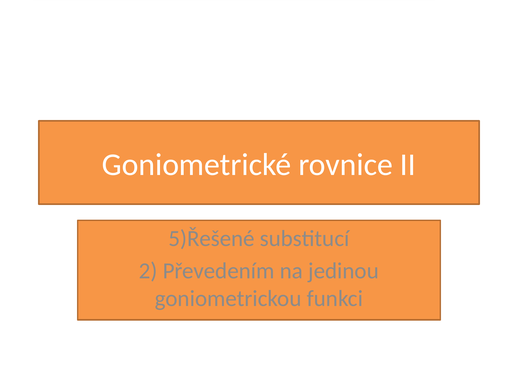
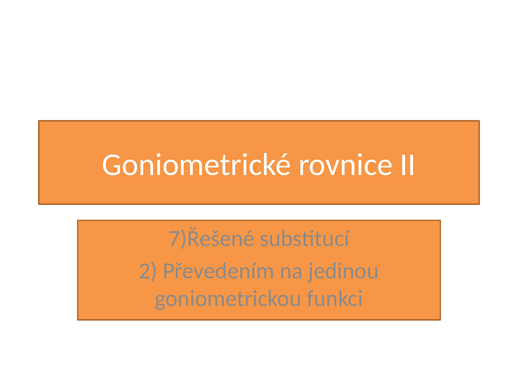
5)Řešené: 5)Řešené -> 7)Řešené (212, 238)
